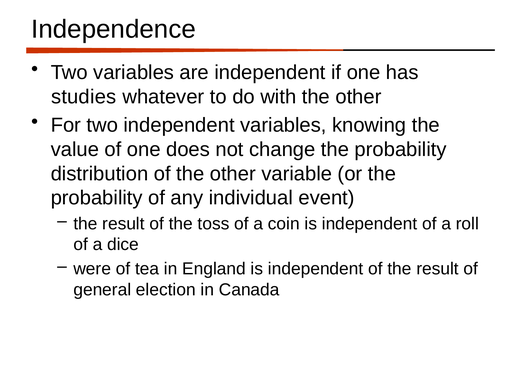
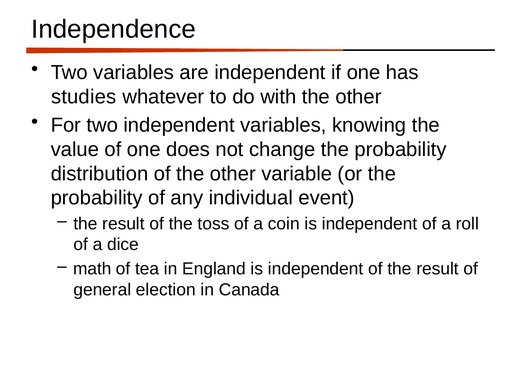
were: were -> math (92, 269)
